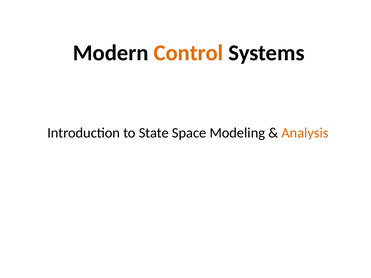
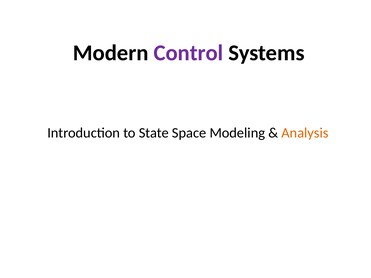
Control colour: orange -> purple (188, 53)
